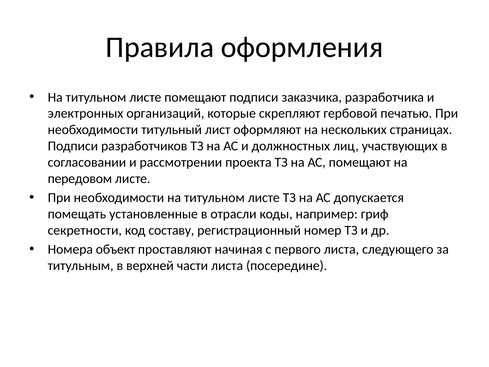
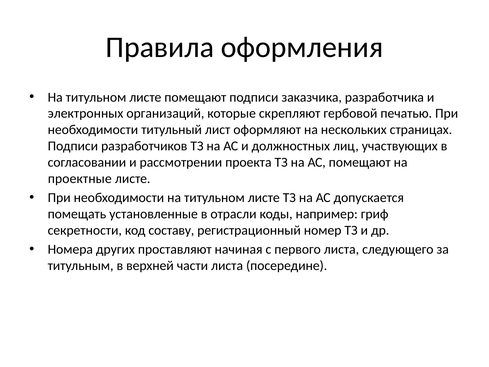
передовом: передовом -> проектные (80, 179)
объект: объект -> других (115, 249)
